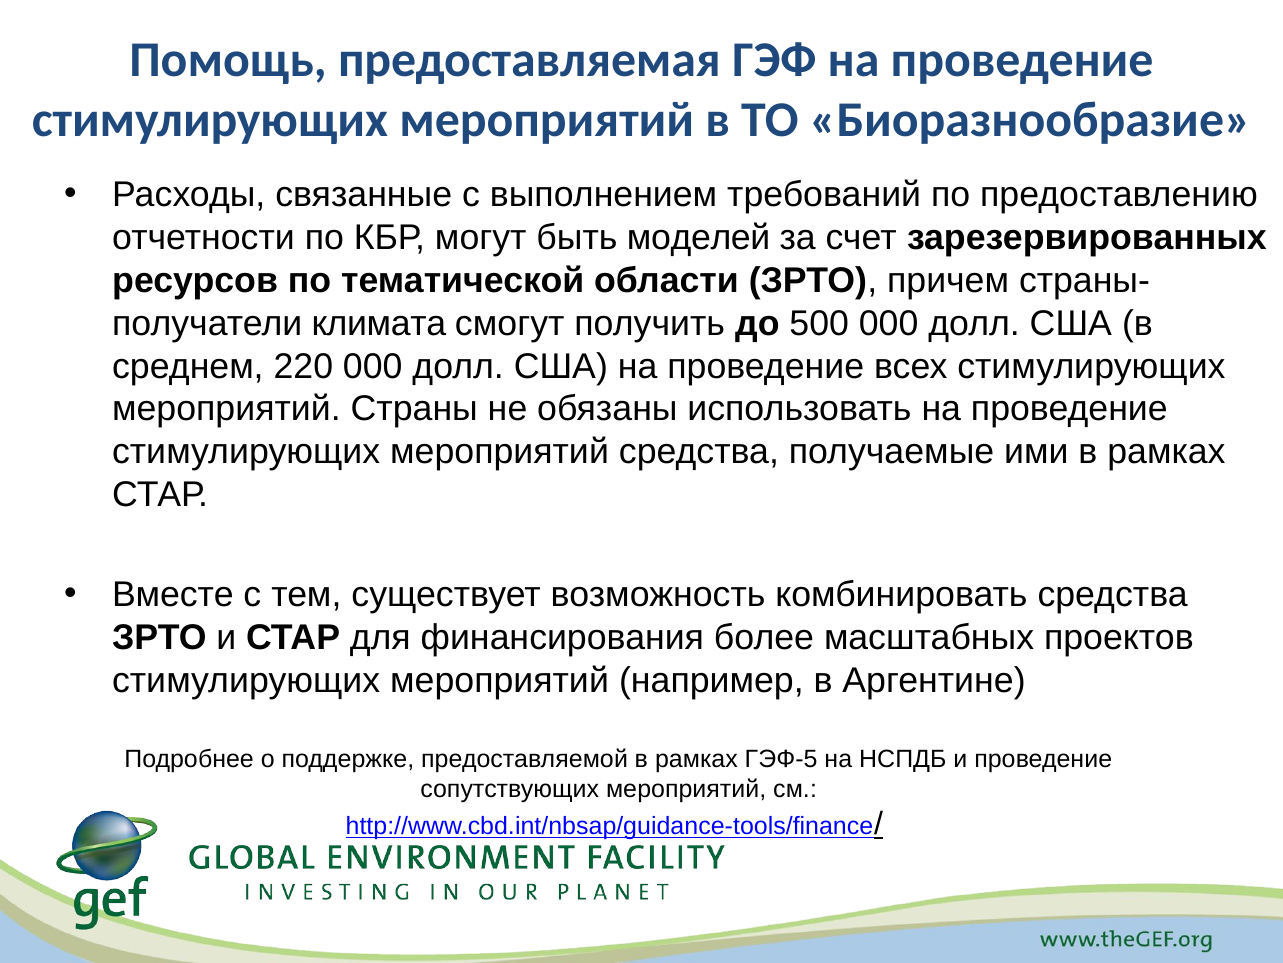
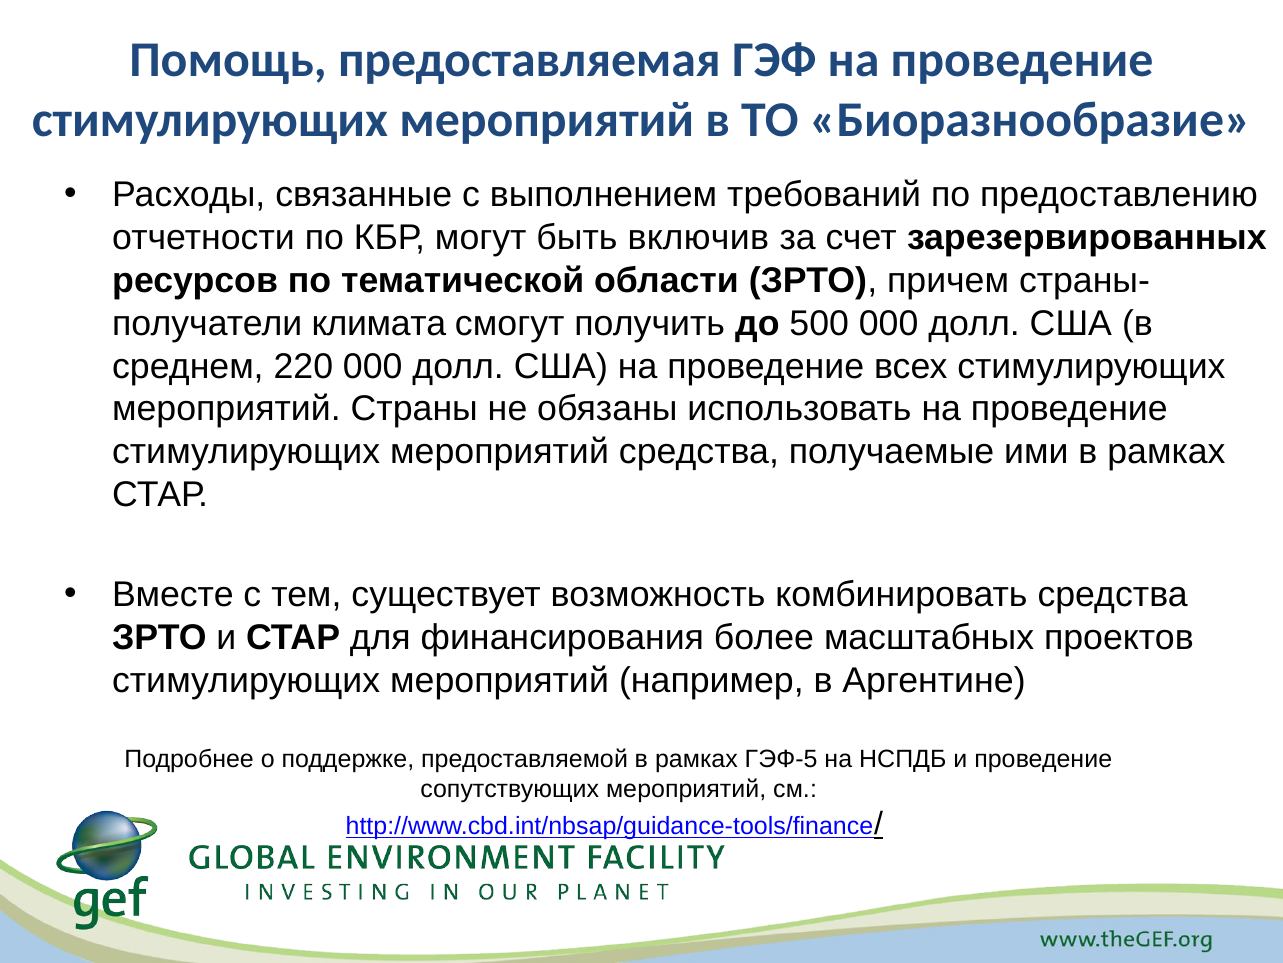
моделей: моделей -> включив (698, 238)
